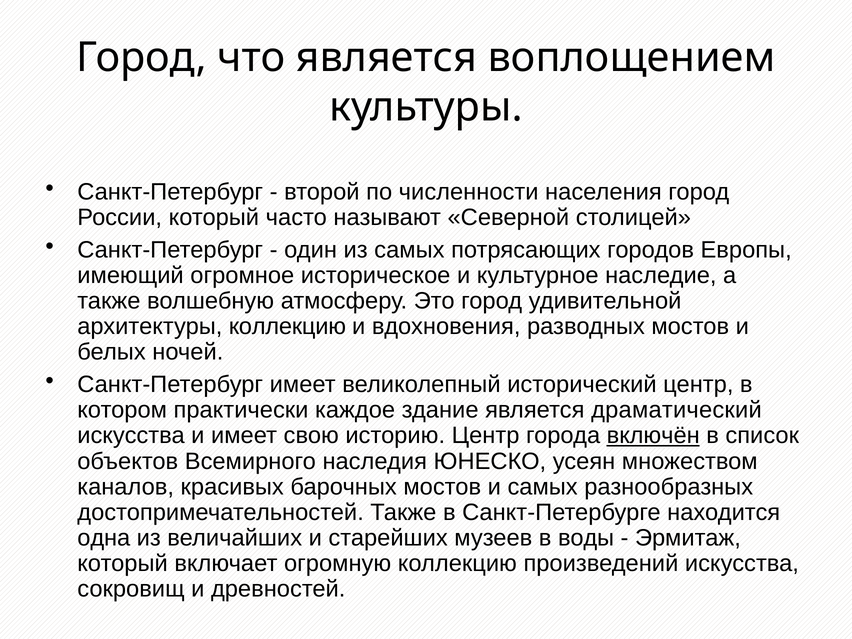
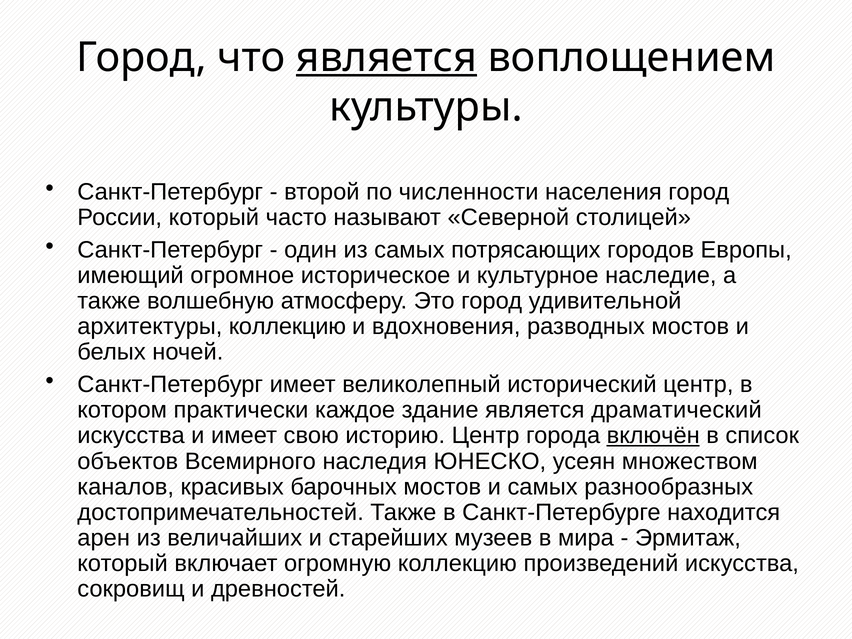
является underline: none -> present (386, 58)
одна: одна -> арен (104, 538)
воды: воды -> мира (586, 538)
